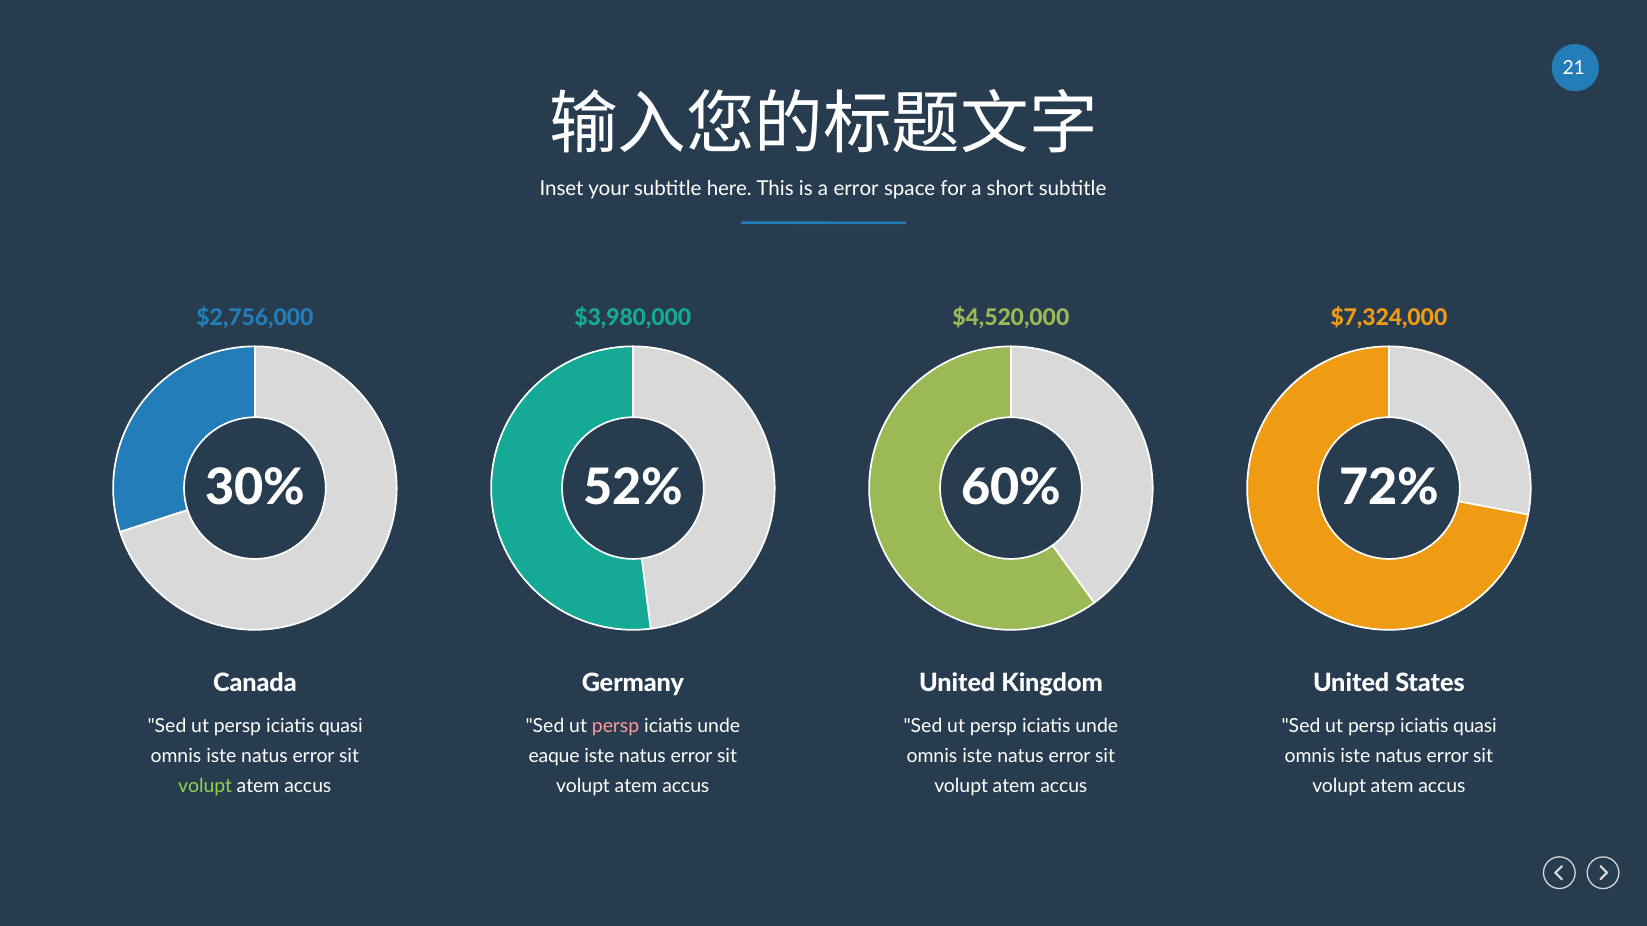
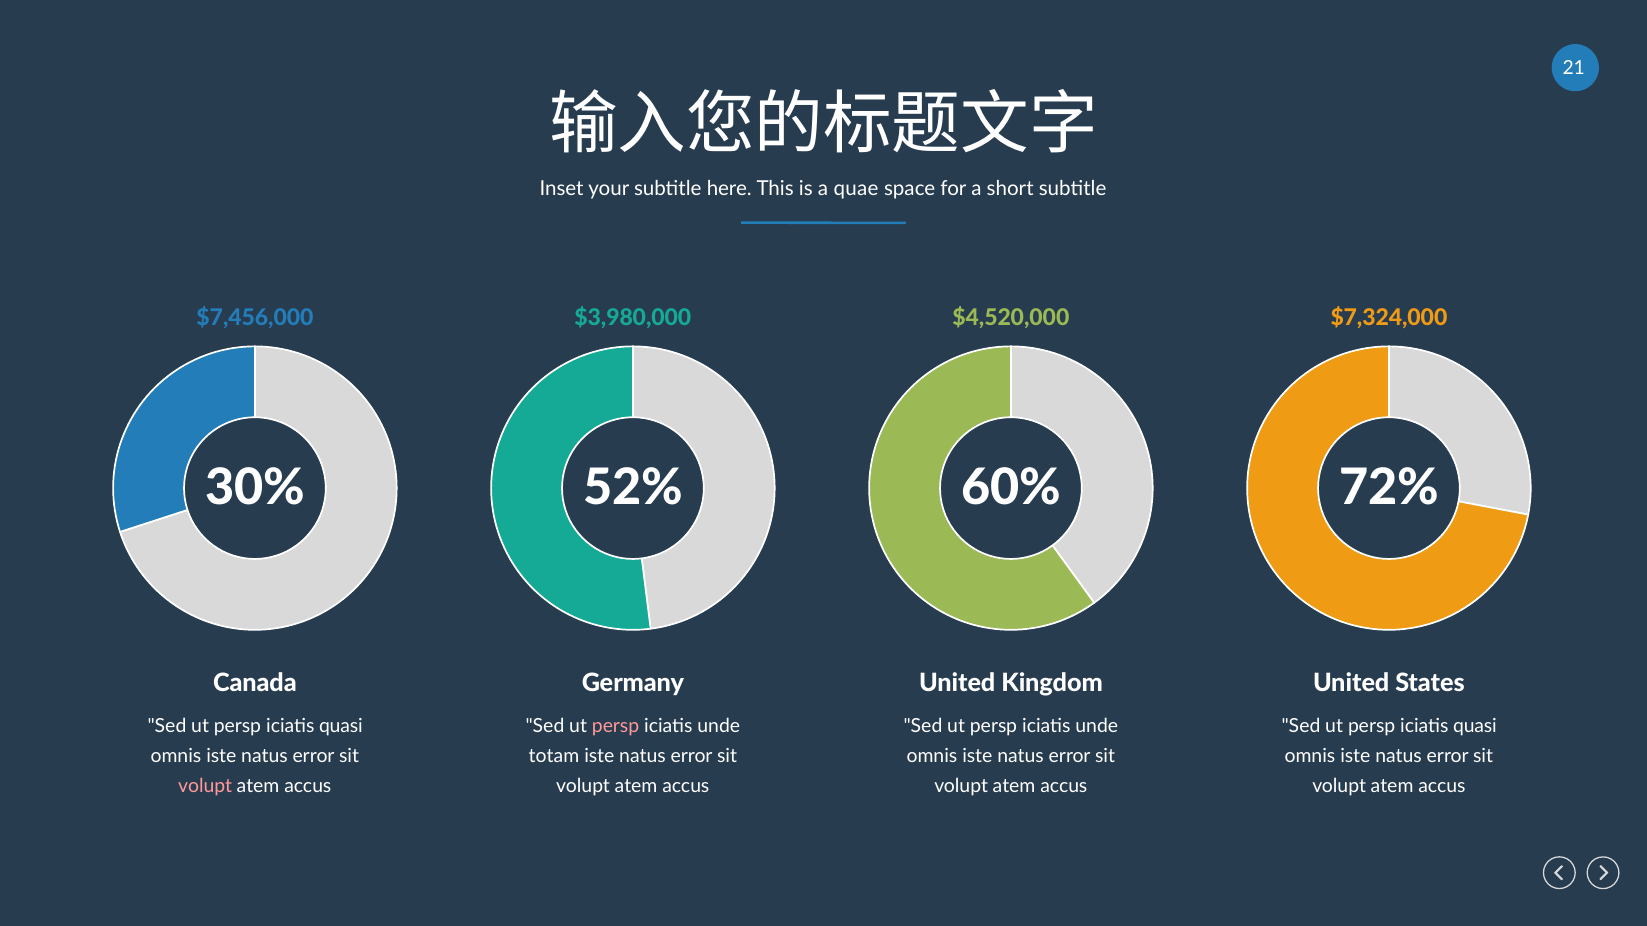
a error: error -> quae (856, 189)
$2,756,000: $2,756,000 -> $7,456,000 (255, 318)
eaque: eaque -> totam (554, 757)
volupt colour: light green -> pink (205, 786)
